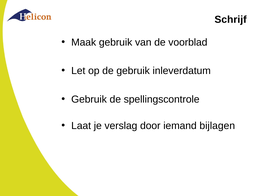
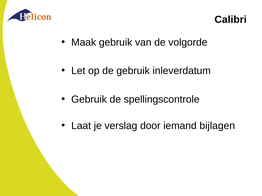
Schrijf: Schrijf -> Calibri (231, 20)
voorblad: voorblad -> volgorde (188, 42)
